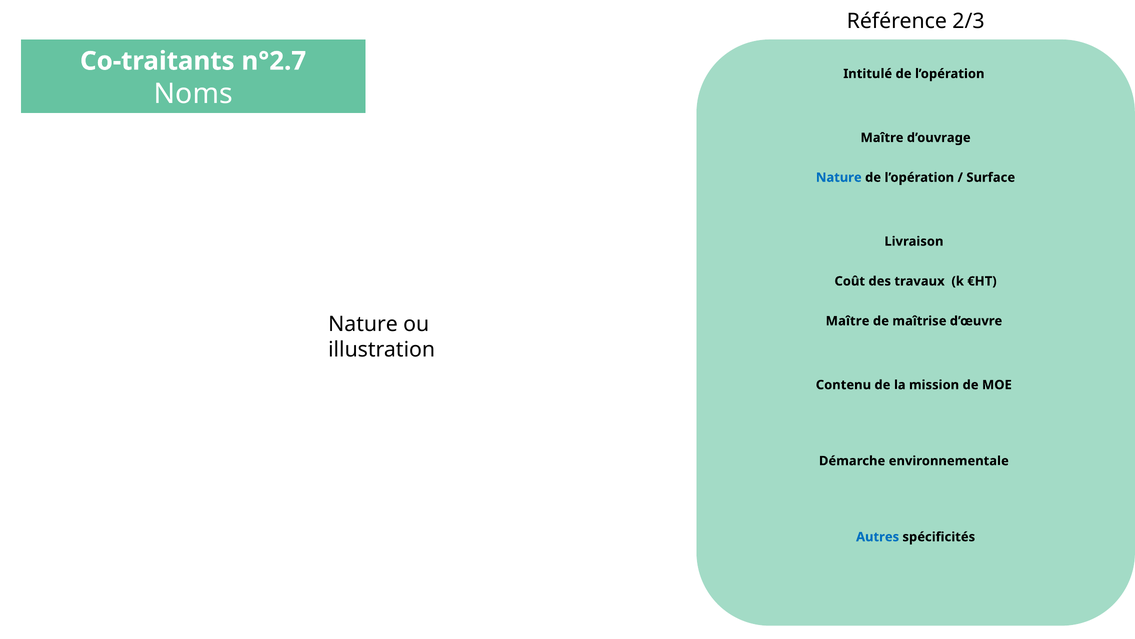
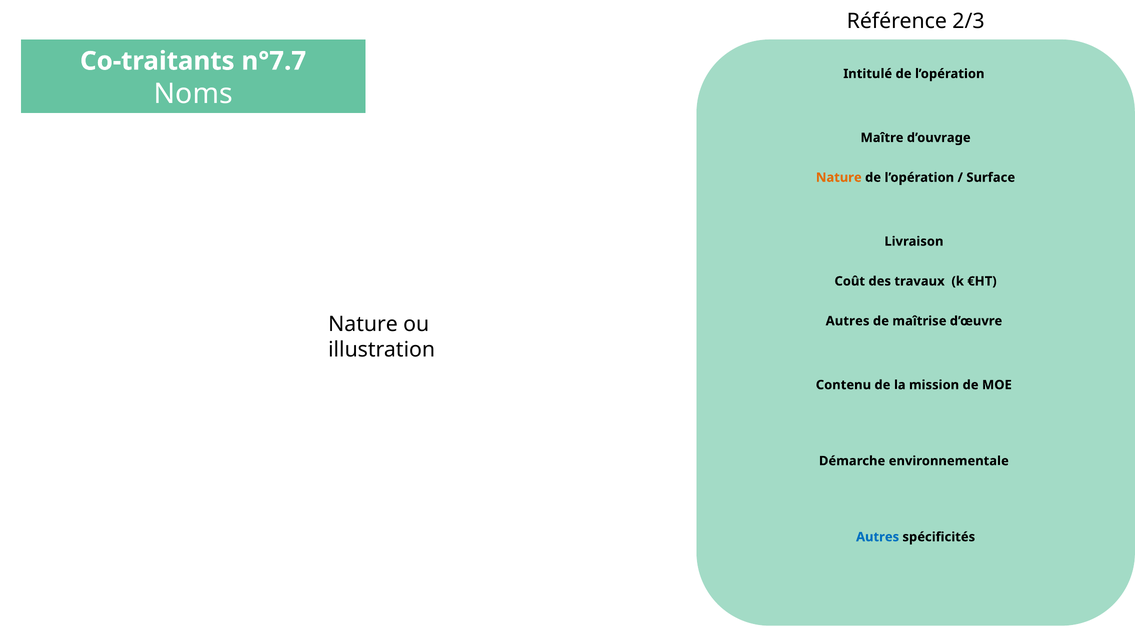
n°2.7: n°2.7 -> n°7.7 (274, 61)
Nature colour: blue -> orange (839, 177)
Maître: Maître -> Autres (848, 321)
